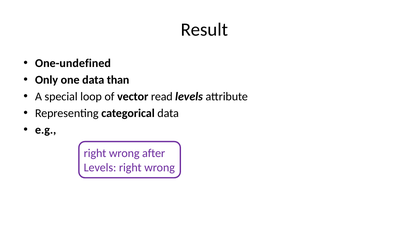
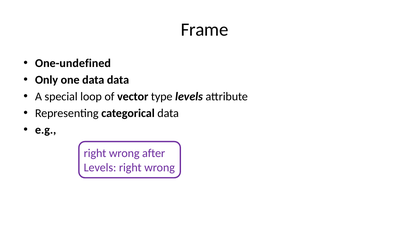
Result: Result -> Frame (205, 30)
data than: than -> data (118, 80)
read: read -> type (162, 97)
